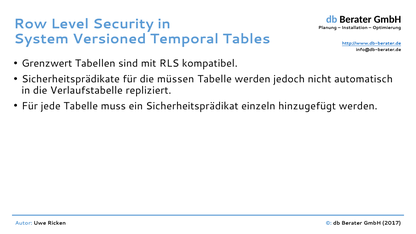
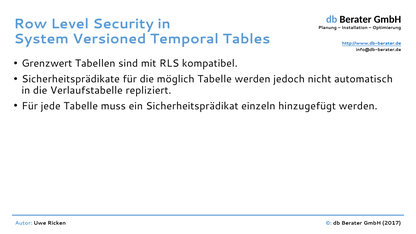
müssen: müssen -> möglich (176, 79)
